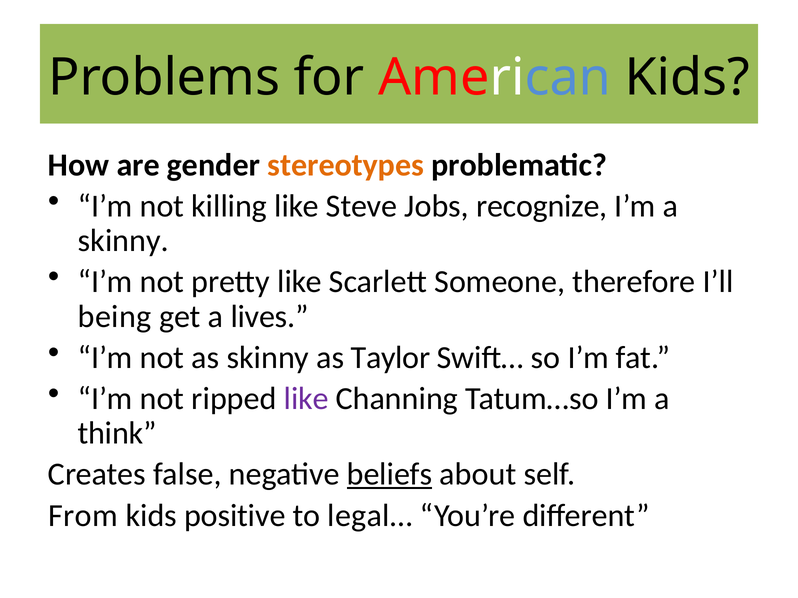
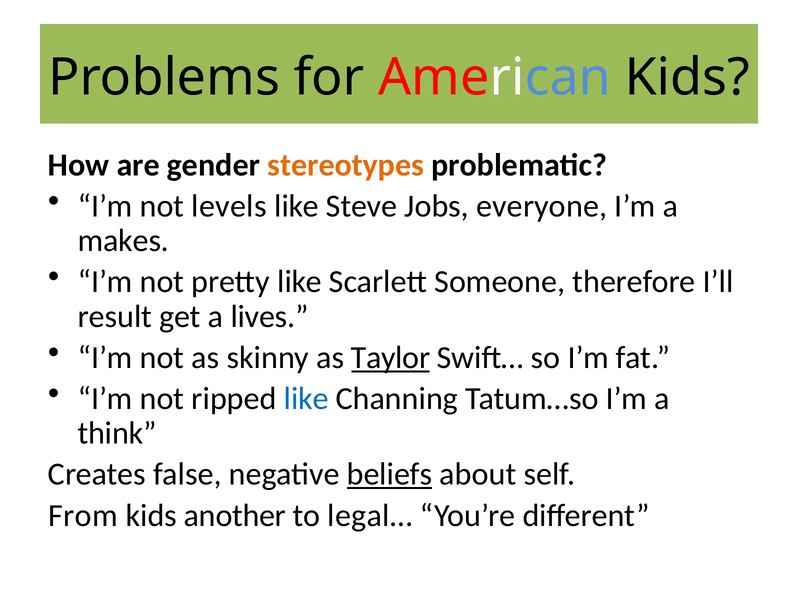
killing: killing -> levels (229, 206)
recognize: recognize -> everyone (542, 206)
skinny: skinny -> makes (123, 241)
being: being -> result (115, 317)
Taylor underline: none -> present (391, 358)
like colour: purple -> blue (306, 399)
positive: positive -> another (235, 516)
